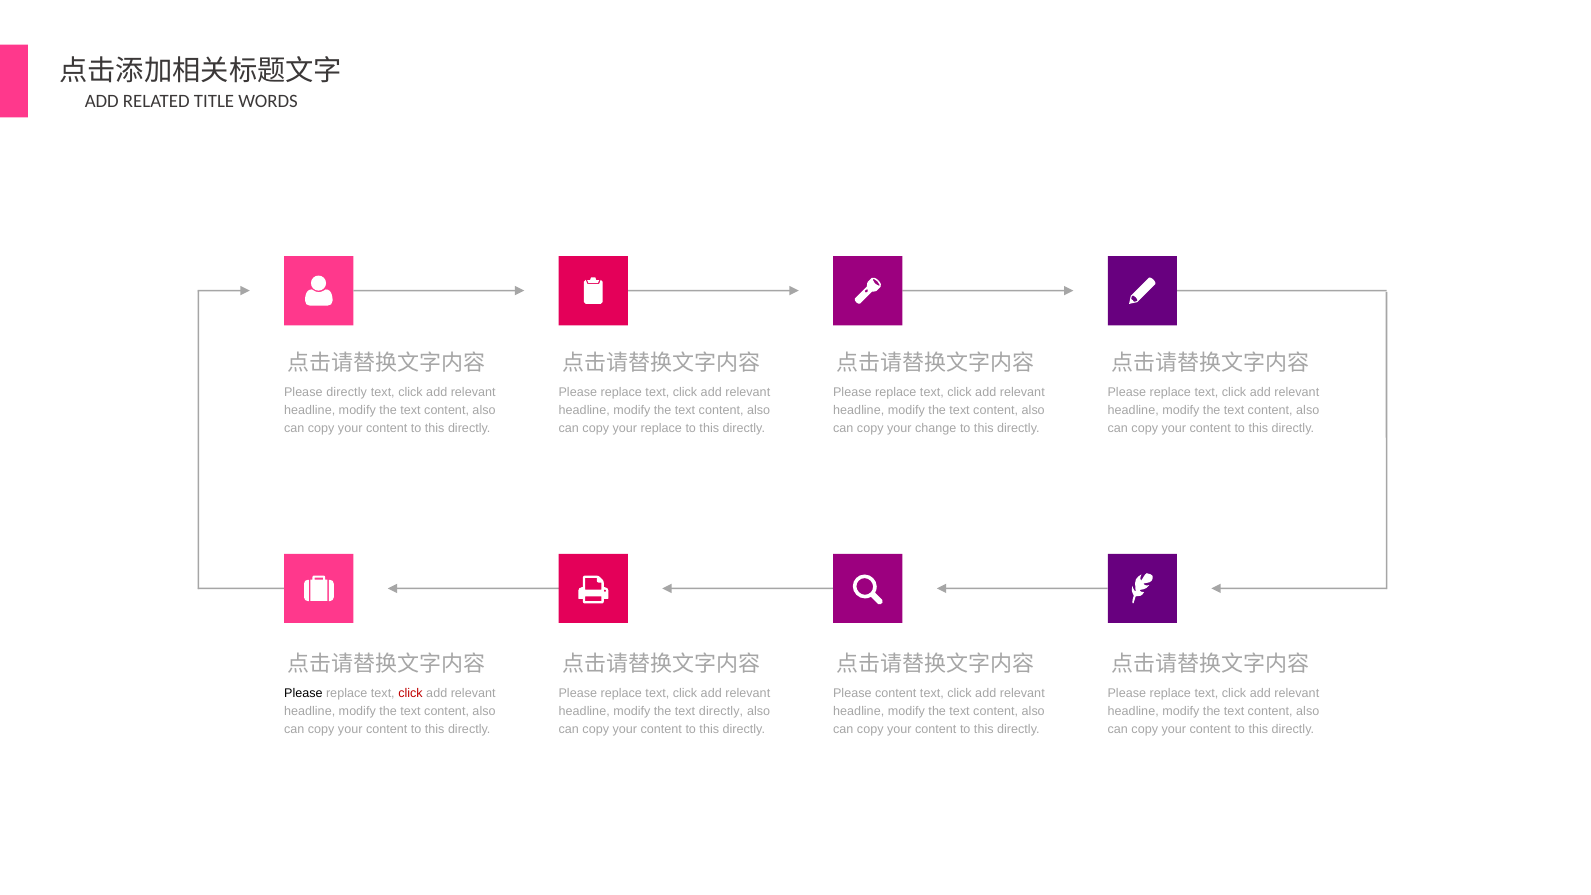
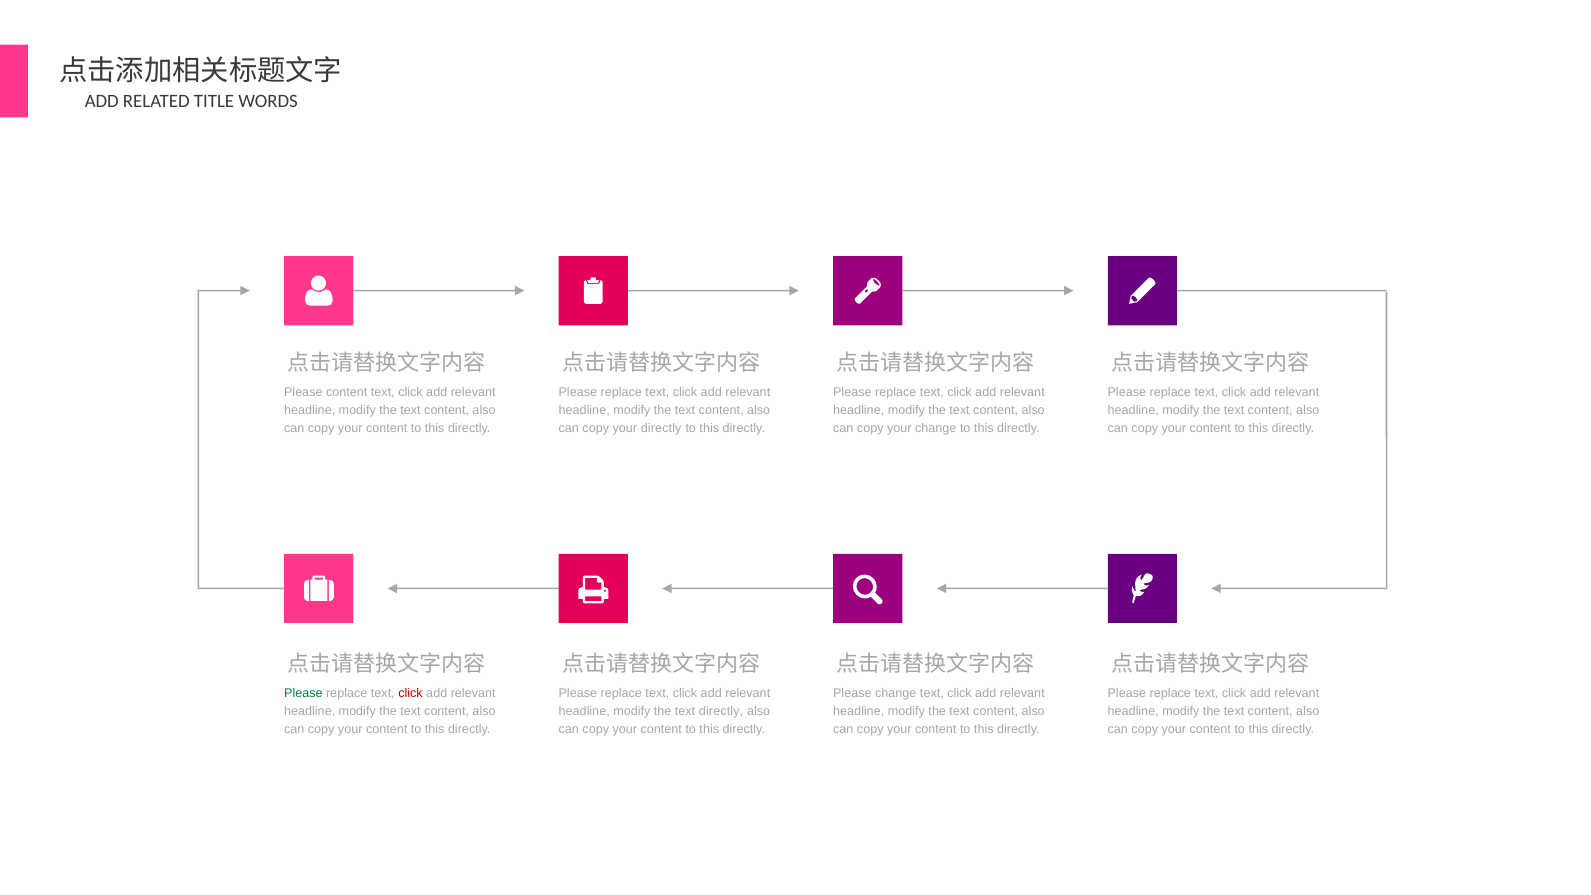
Please directly: directly -> content (347, 392)
your replace: replace -> directly (661, 428)
Please colour: black -> green (303, 694)
Please content: content -> change (896, 694)
